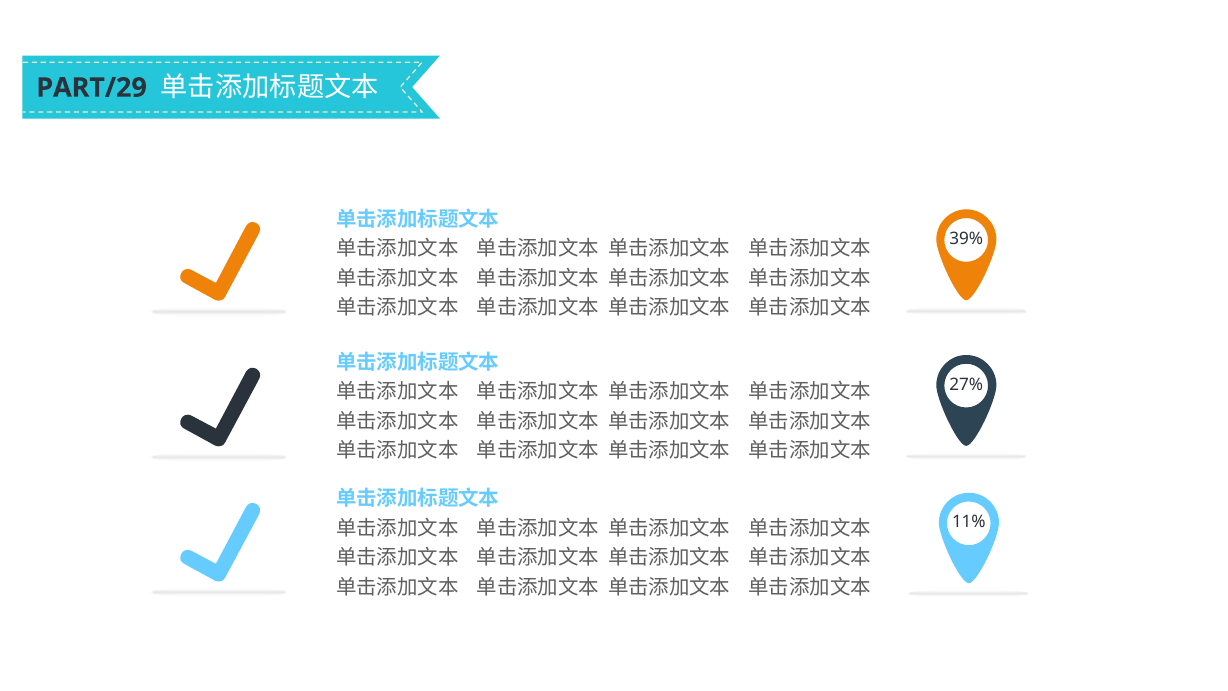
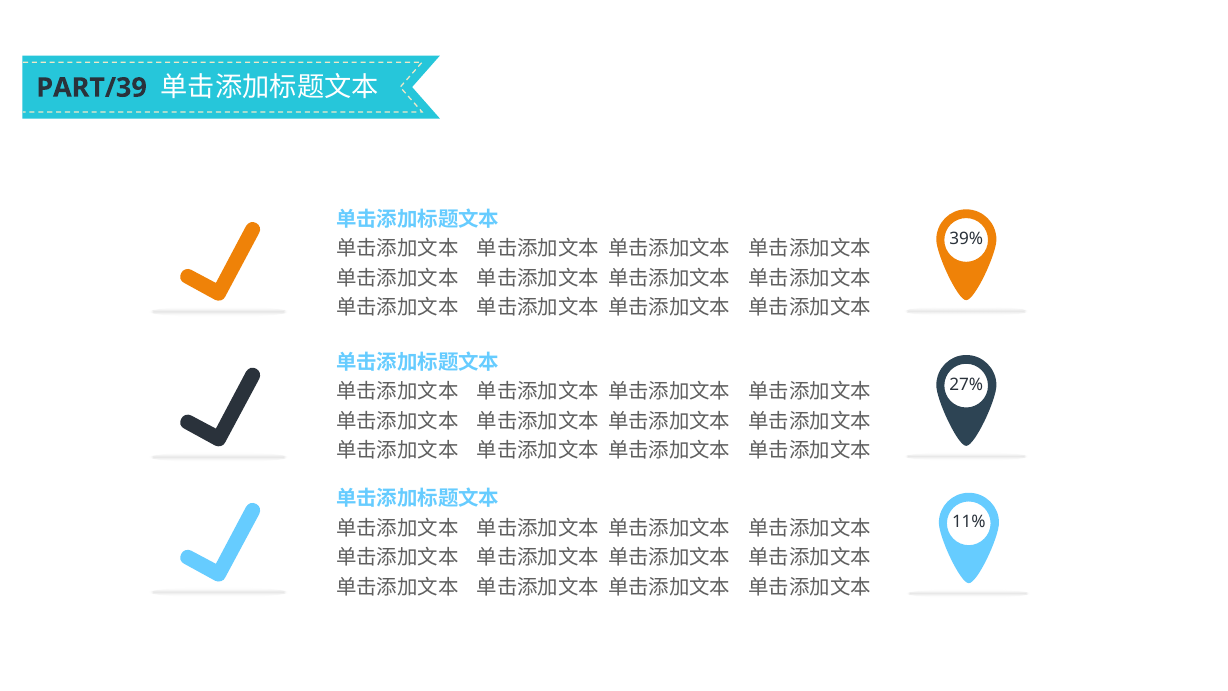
PART/29: PART/29 -> PART/39 (92, 88)
